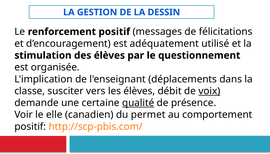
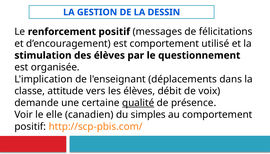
est adéquatement: adéquatement -> comportement (164, 44)
susciter: susciter -> attitude (66, 91)
voix underline: present -> none (209, 91)
permet: permet -> simples (148, 115)
